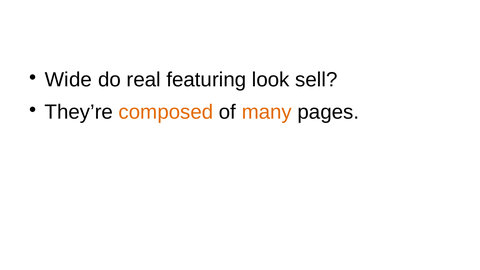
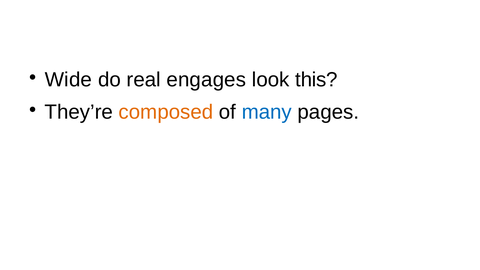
featuring: featuring -> engages (206, 80)
sell: sell -> this (316, 80)
many colour: orange -> blue (267, 112)
